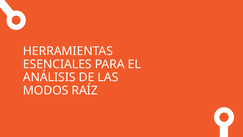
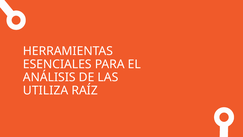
MODOS: MODOS -> UTILIZA (46, 90)
